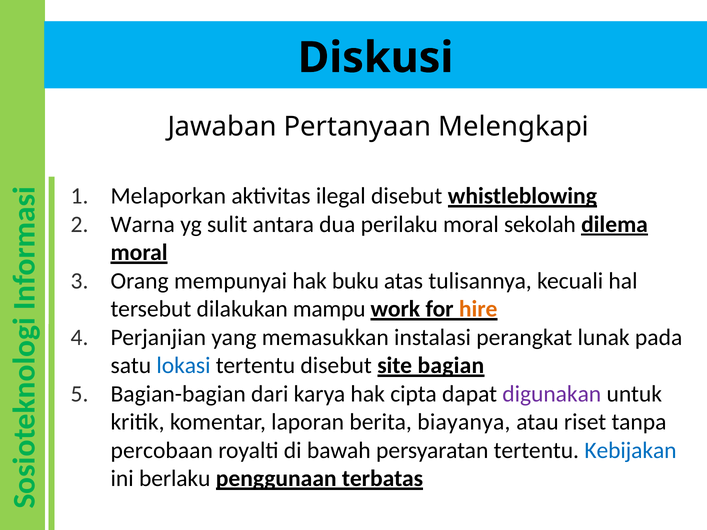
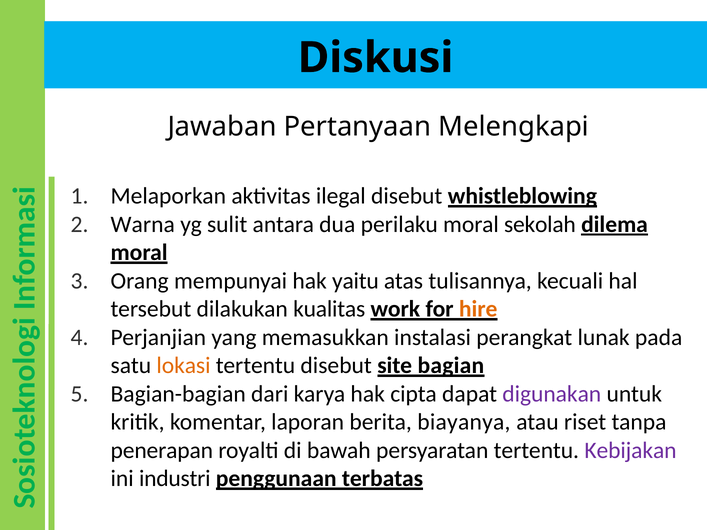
buku: buku -> yaitu (355, 281)
mampu: mampu -> kualitas (329, 309)
lokasi colour: blue -> orange (183, 366)
percobaan: percobaan -> penerapan (162, 451)
Kebijakan colour: blue -> purple (630, 451)
berlaku: berlaku -> industri (175, 479)
